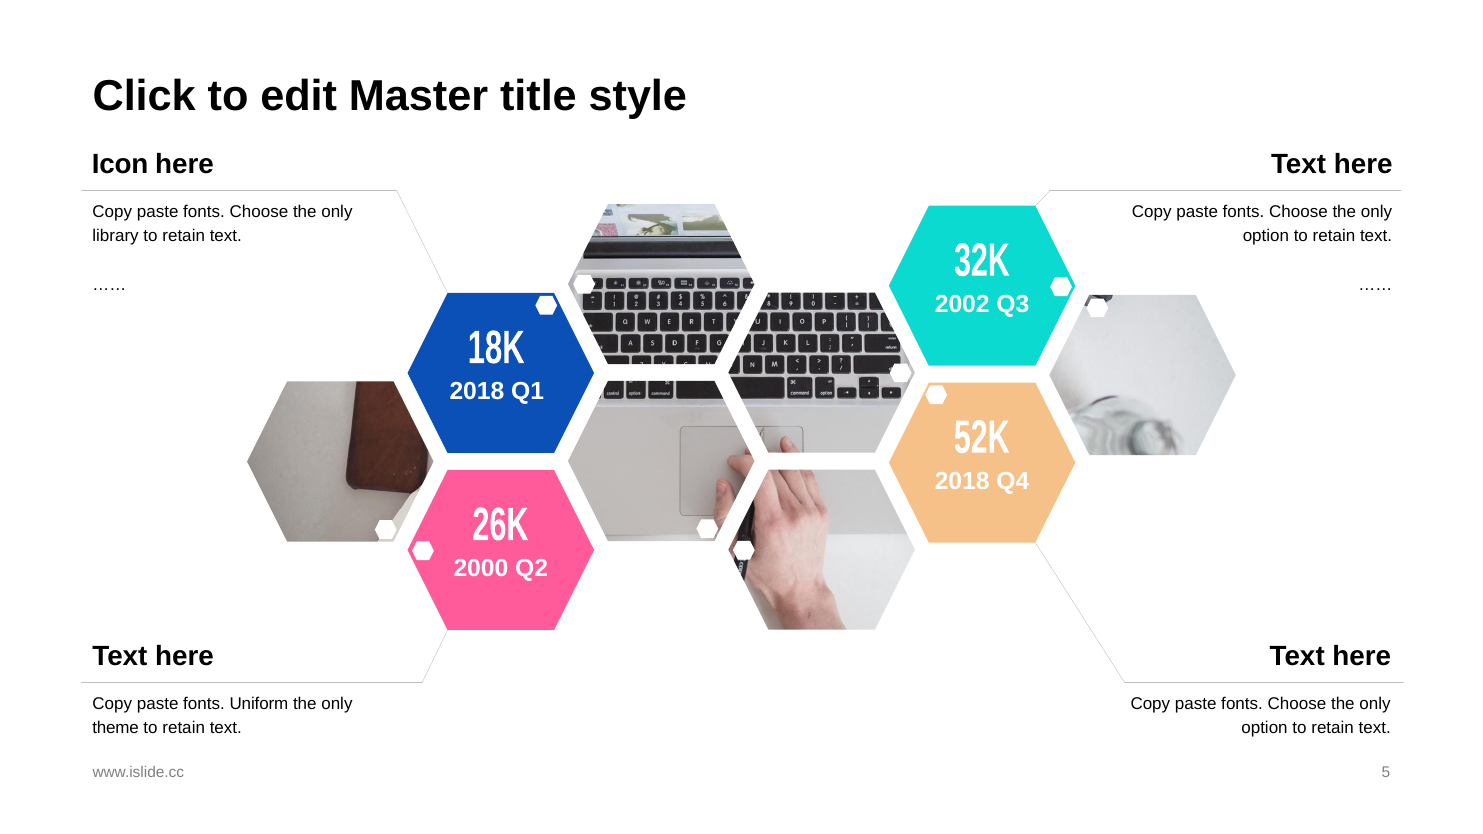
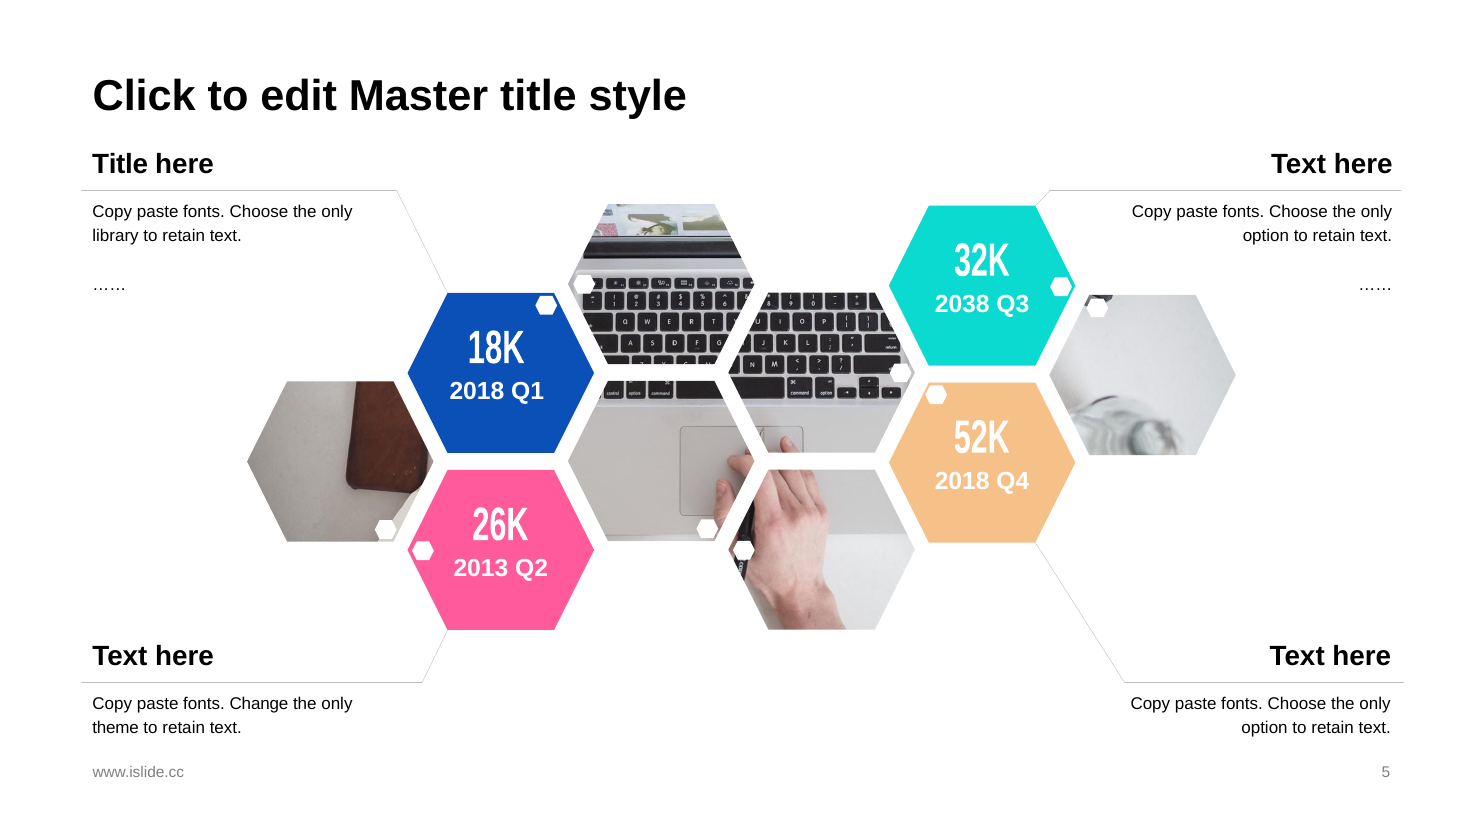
Icon: Icon -> Title (120, 164)
2002: 2002 -> 2038 (962, 305)
2000: 2000 -> 2013 (481, 569)
Uniform: Uniform -> Change (259, 704)
